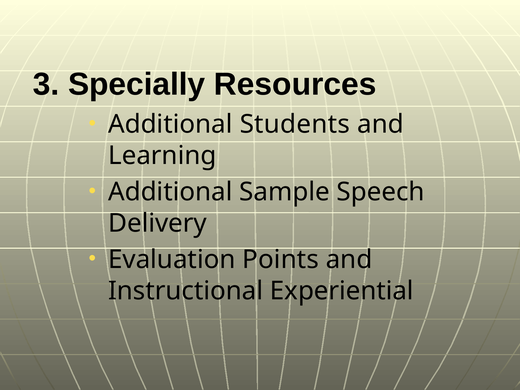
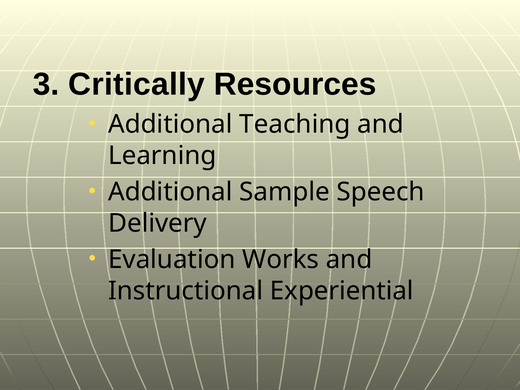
Specially: Specially -> Critically (137, 84)
Students: Students -> Teaching (295, 124)
Points: Points -> Works (281, 260)
